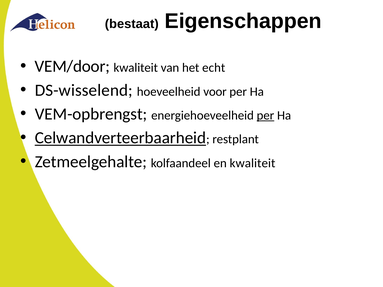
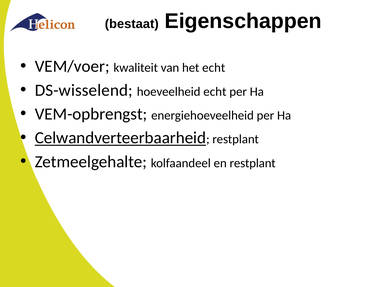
VEM/door: VEM/door -> VEM/voer (72, 66)
hoeveelheid voor: voor -> echt (215, 92)
per underline: present -> none (265, 116)
en kwaliteit: kwaliteit -> restplant (253, 163)
